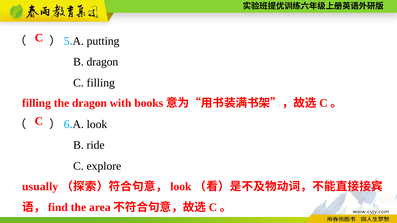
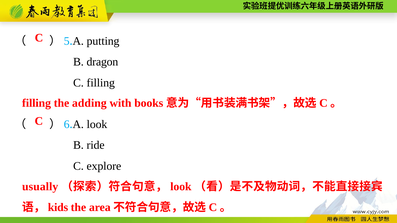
the dragon: dragon -> adding (89, 103)
find: find -> kids (58, 208)
